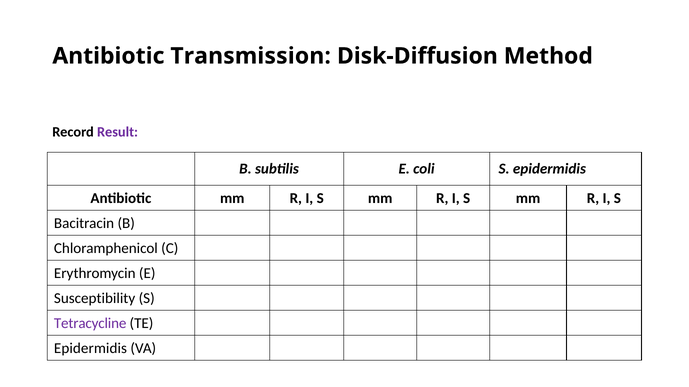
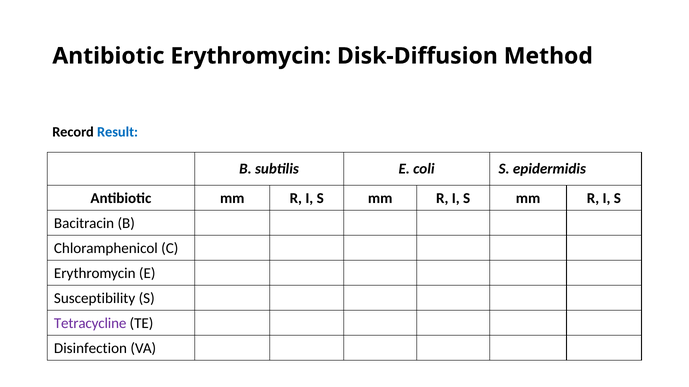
Antibiotic Transmission: Transmission -> Erythromycin (251, 56)
Result colour: purple -> blue (118, 132)
Epidermidis: Epidermidis -> Disinfection (91, 349)
